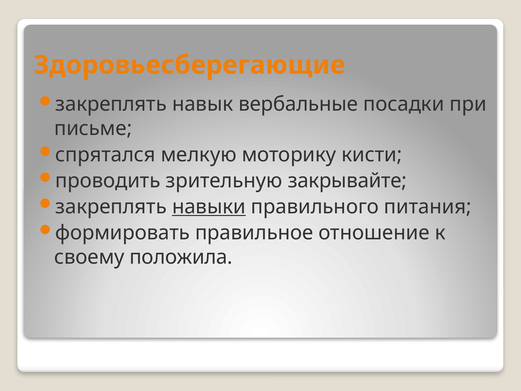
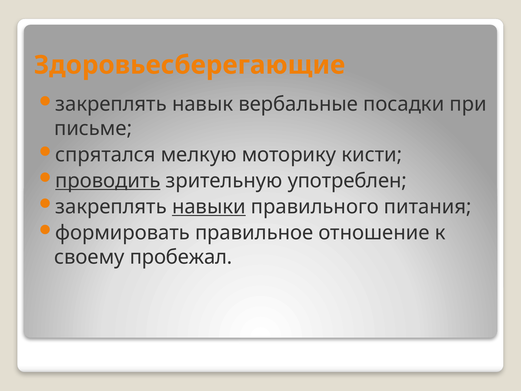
проводить underline: none -> present (108, 181)
закрывайте: закрывайте -> употреблен (347, 181)
положила: положила -> пробежал (181, 257)
